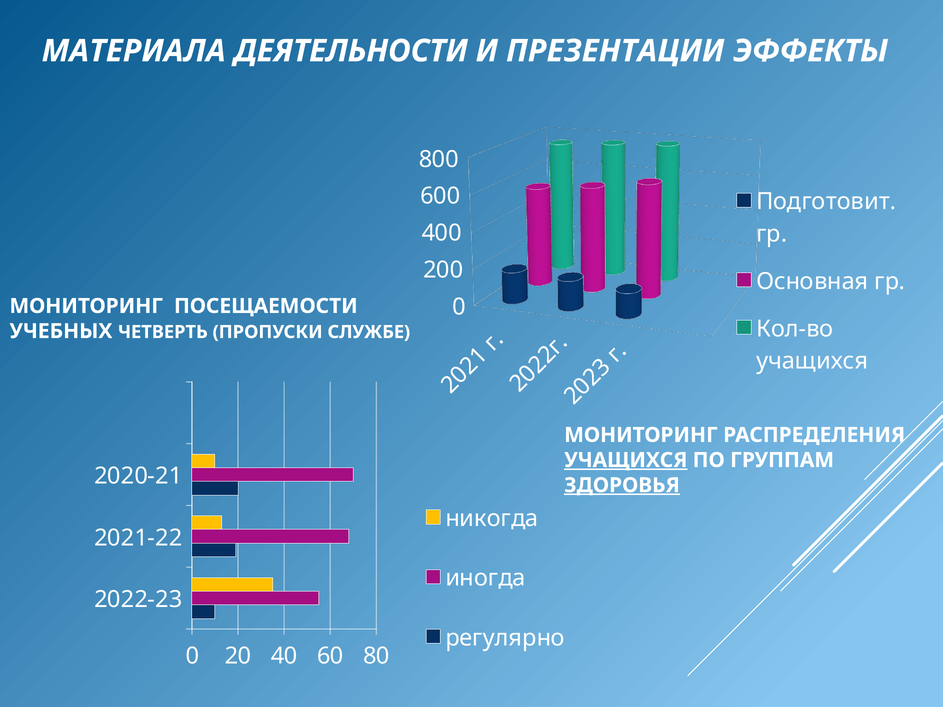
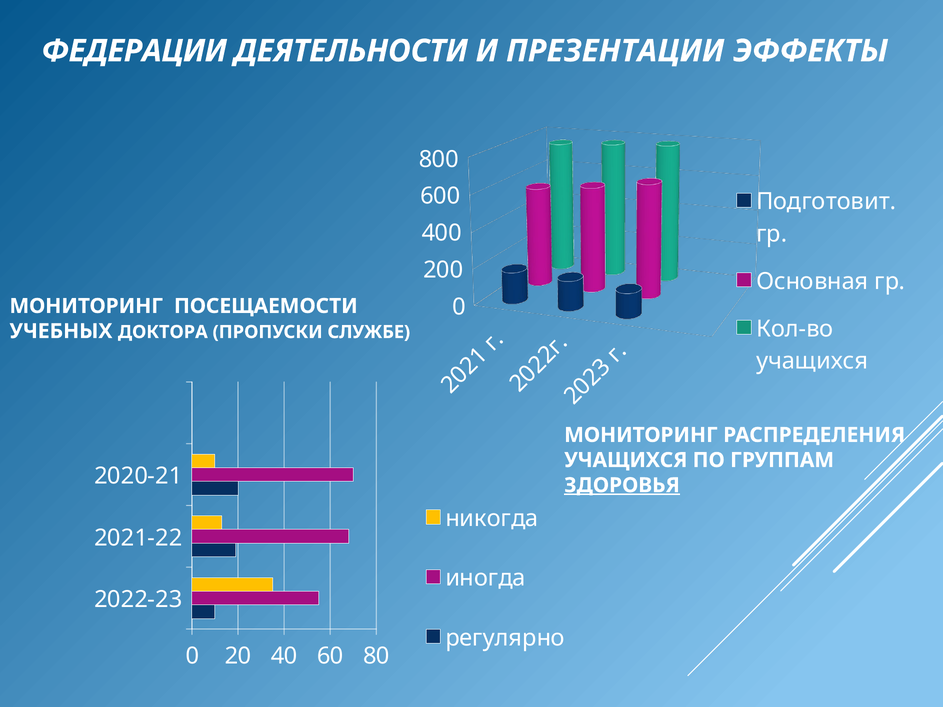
МАТЕРИАЛА: МАТЕРИАЛА -> ФЕДЕРАЦИИ (134, 51)
ЧЕТВЕРТЬ: ЧЕТВЕРТЬ -> ДОКТОРА (163, 332)
УЧАЩИХСЯ underline: present -> none (626, 460)
